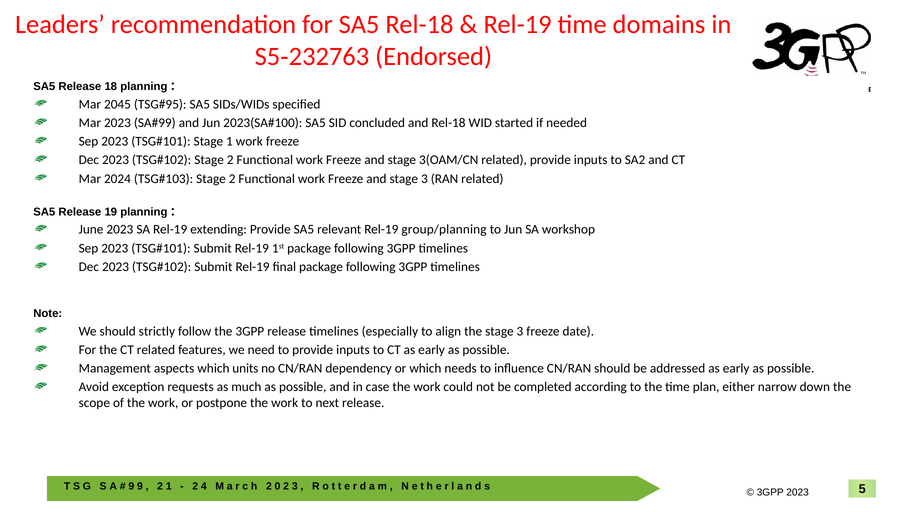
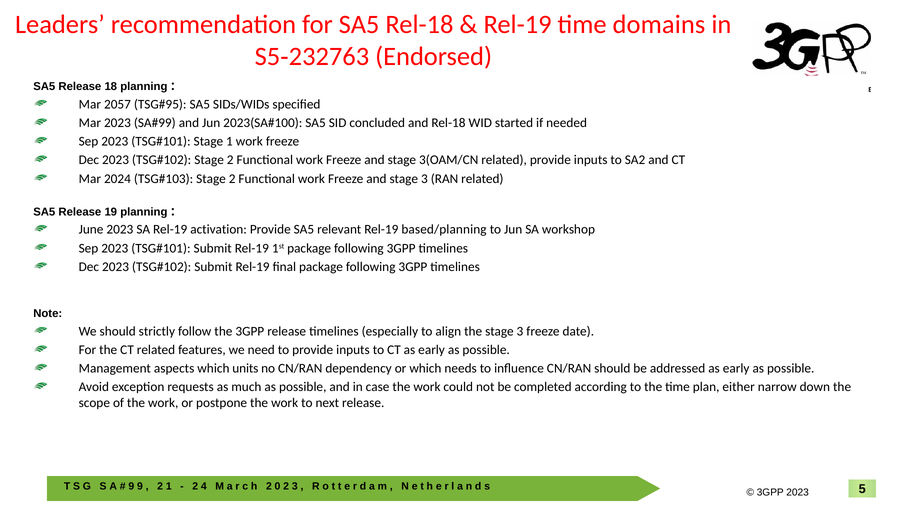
2045: 2045 -> 2057 (117, 104)
extending: extending -> activation (219, 229)
group/planning: group/planning -> based/planning (444, 229)
